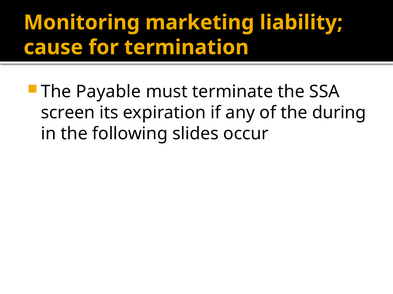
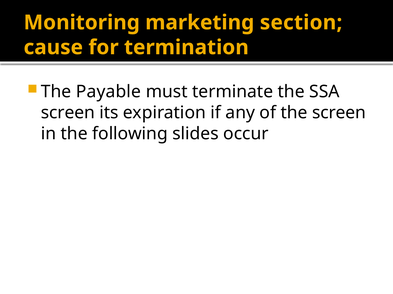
liability: liability -> section (301, 23)
the during: during -> screen (339, 113)
